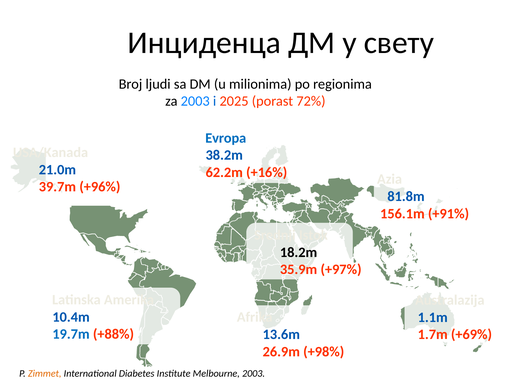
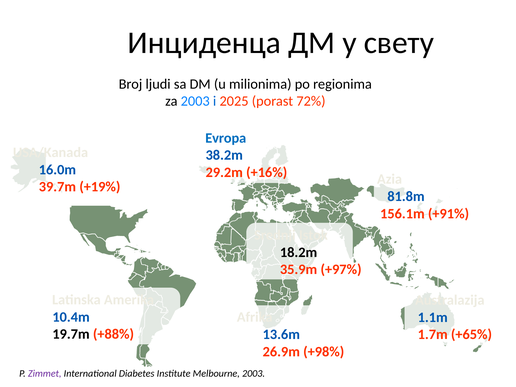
21.0m: 21.0m -> 16.0m (57, 170)
62.2m: 62.2m -> 29.2m (224, 172)
+96%: +96% -> +19% (100, 187)
19.7m colour: blue -> black (71, 334)
+69%: +69% -> +65% (471, 335)
Zimmet colour: orange -> purple (45, 374)
